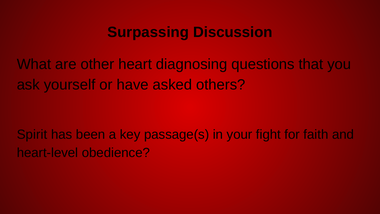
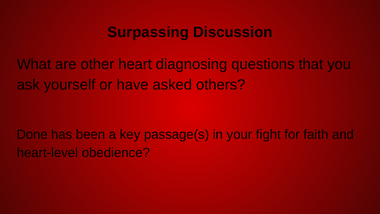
Spirit: Spirit -> Done (32, 134)
